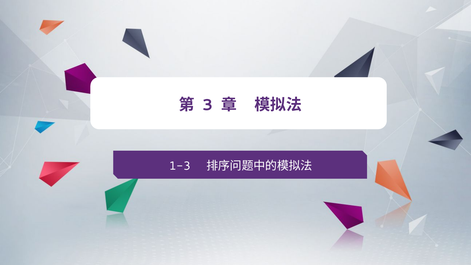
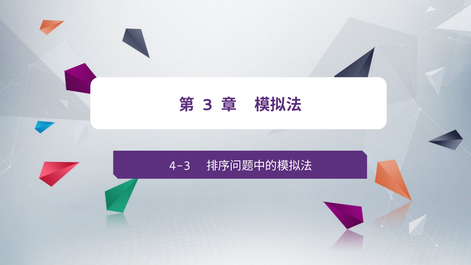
1-3: 1-3 -> 4-3 (180, 166)
